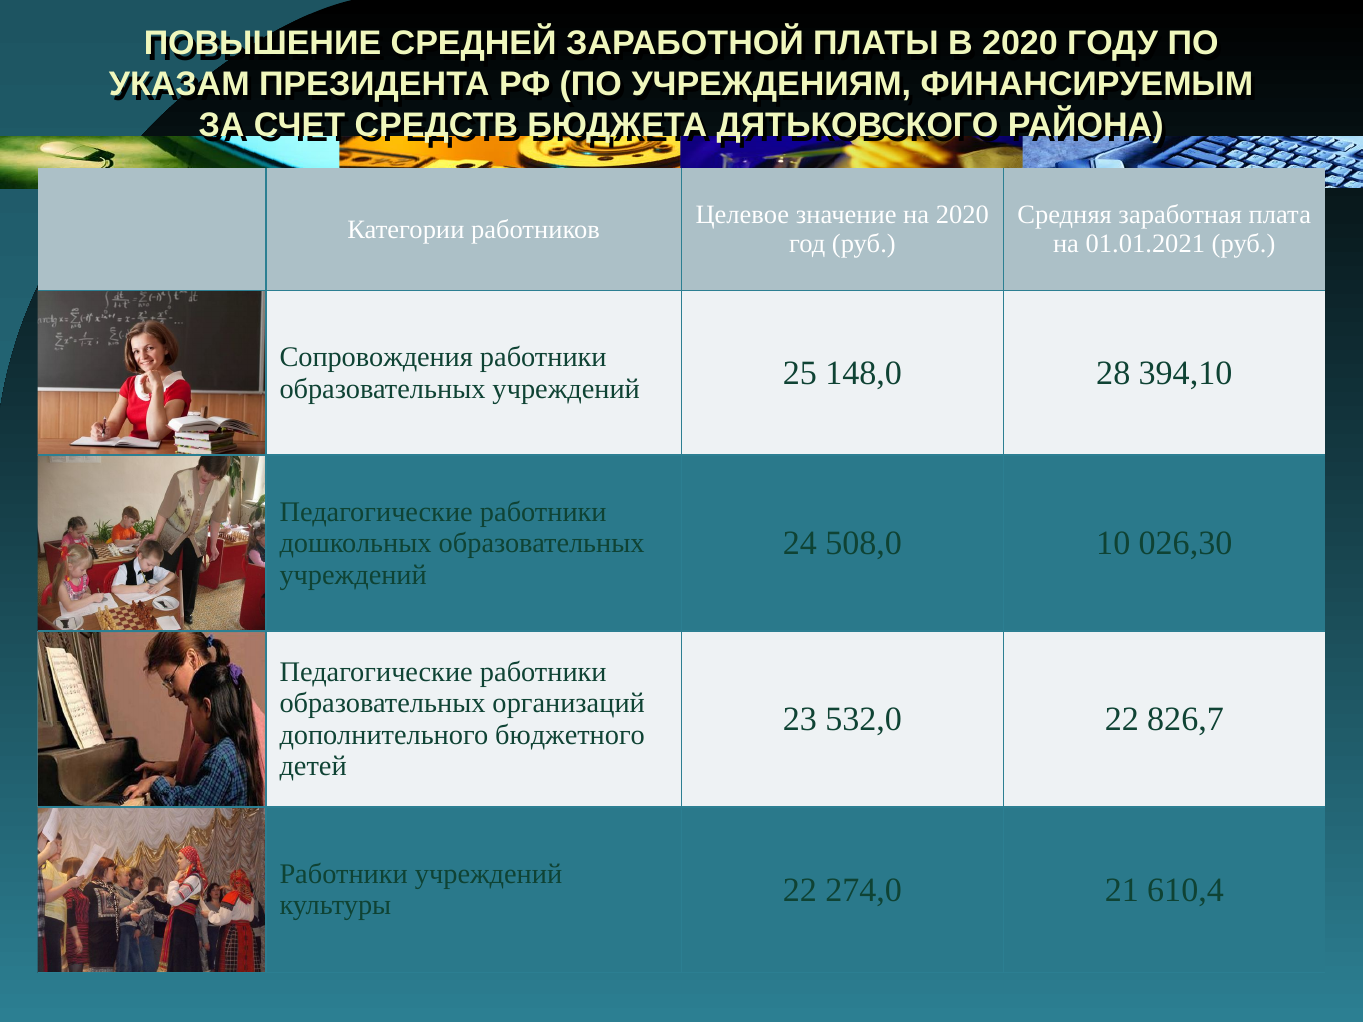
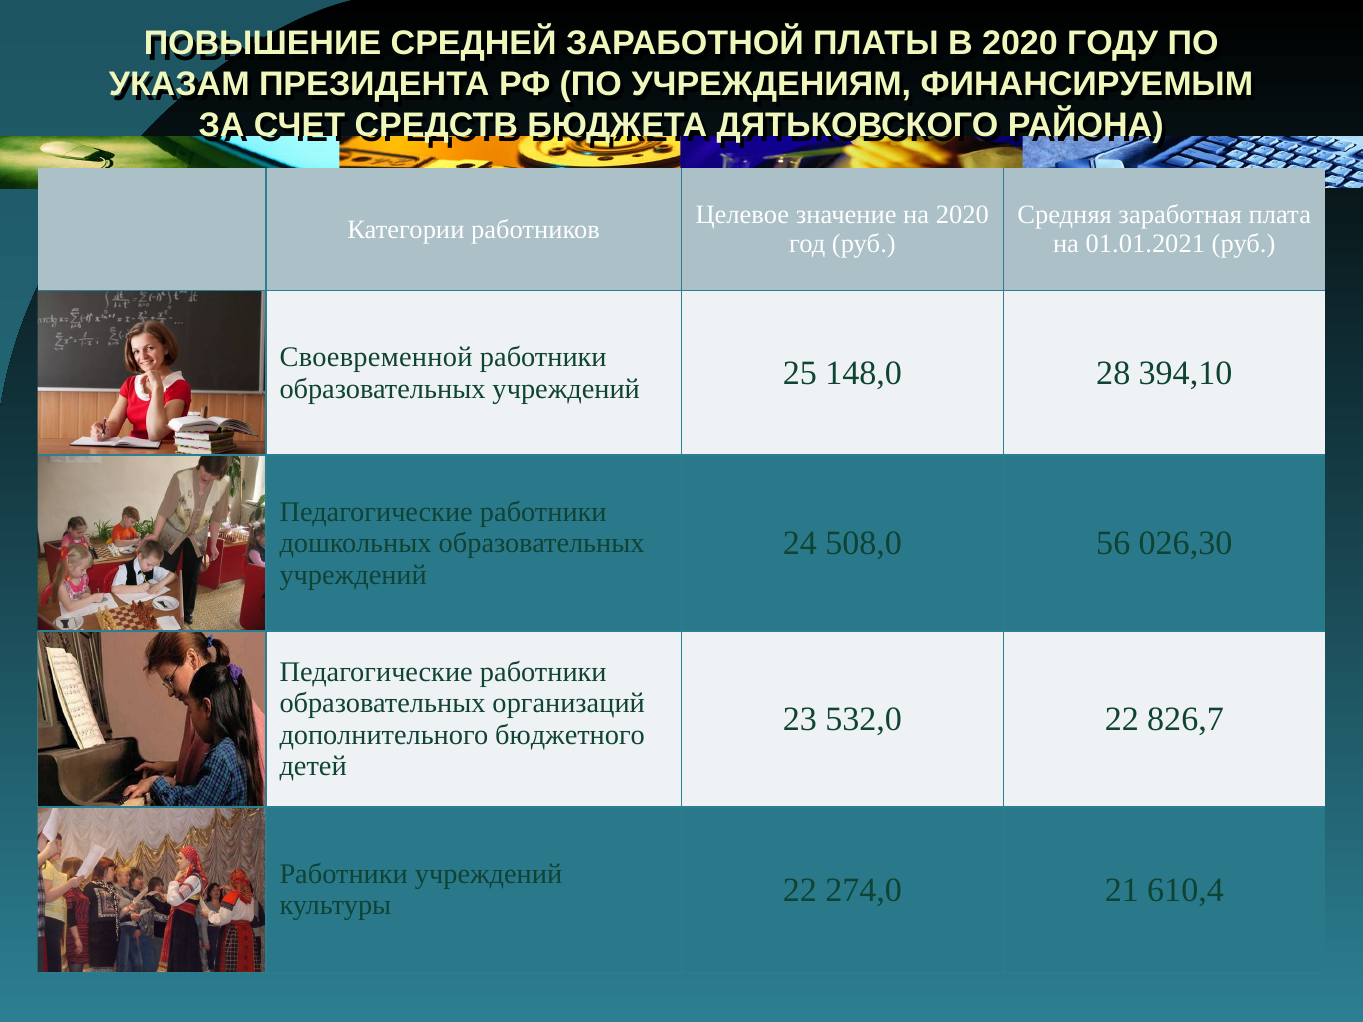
Сопровождения: Сопровождения -> Своевременной (376, 358)
10: 10 -> 56 (1113, 544)
